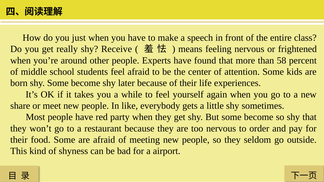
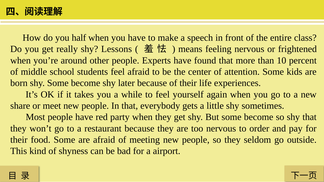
just: just -> half (79, 38)
Receive: Receive -> Lessons (117, 49)
58: 58 -> 10 (282, 61)
In like: like -> that (130, 106)
